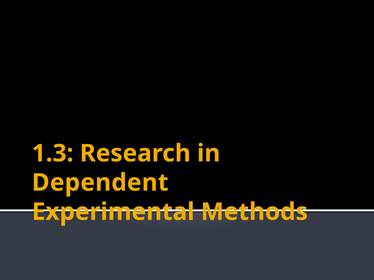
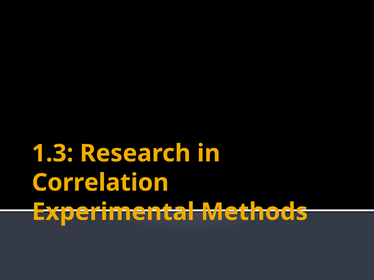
Dependent: Dependent -> Correlation (100, 183)
